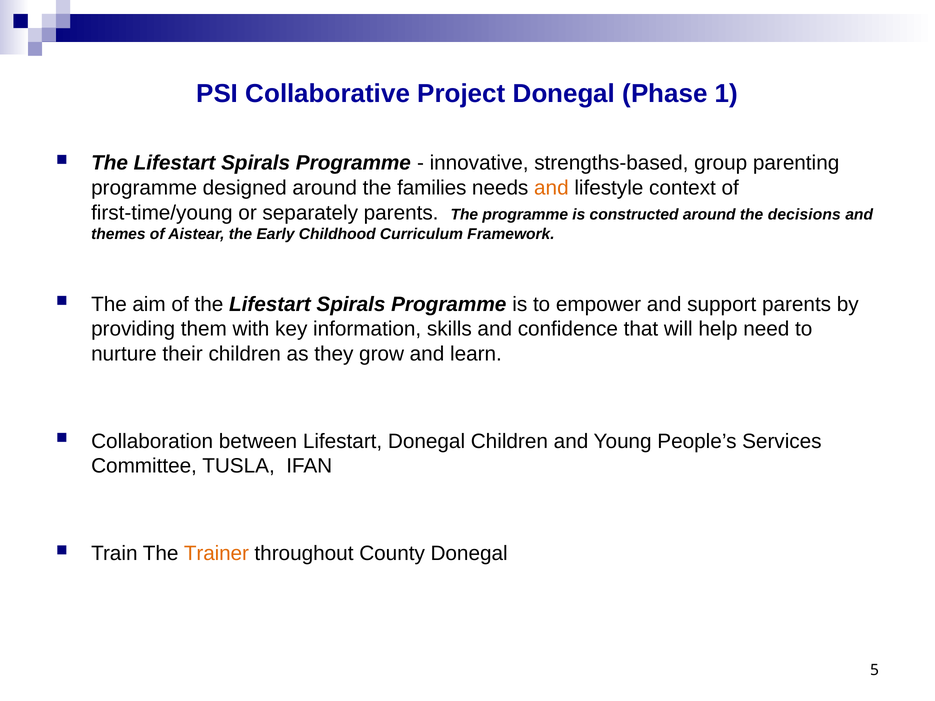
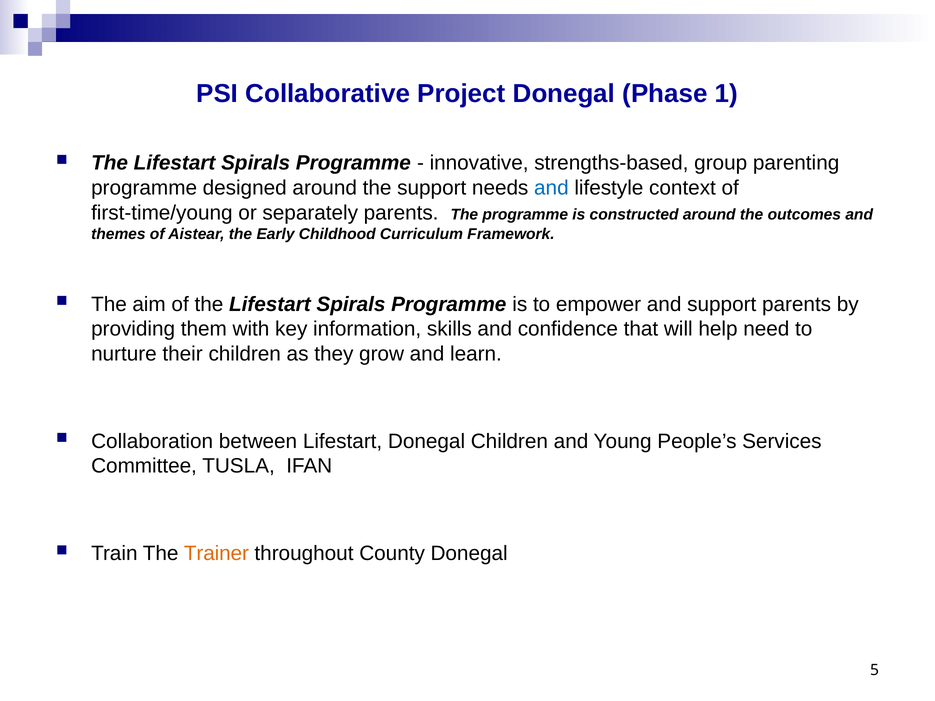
the families: families -> support (432, 188)
and colour: orange -> blue (551, 188)
decisions: decisions -> outcomes (804, 215)
